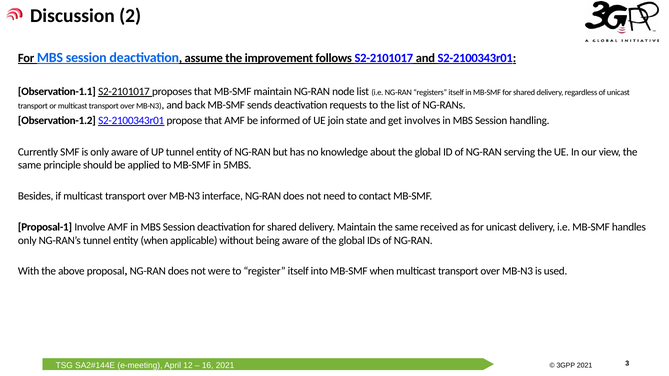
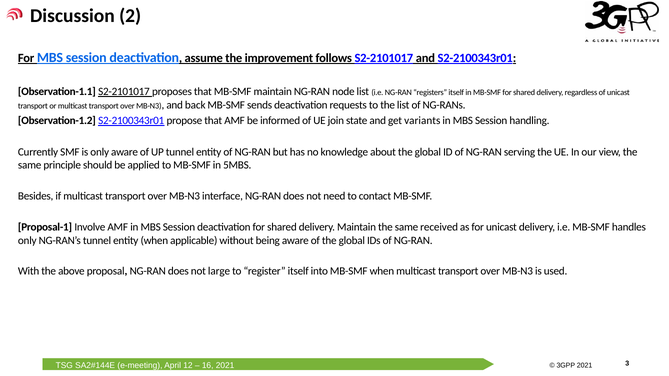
involves: involves -> variants (422, 121)
were: were -> large (219, 272)
